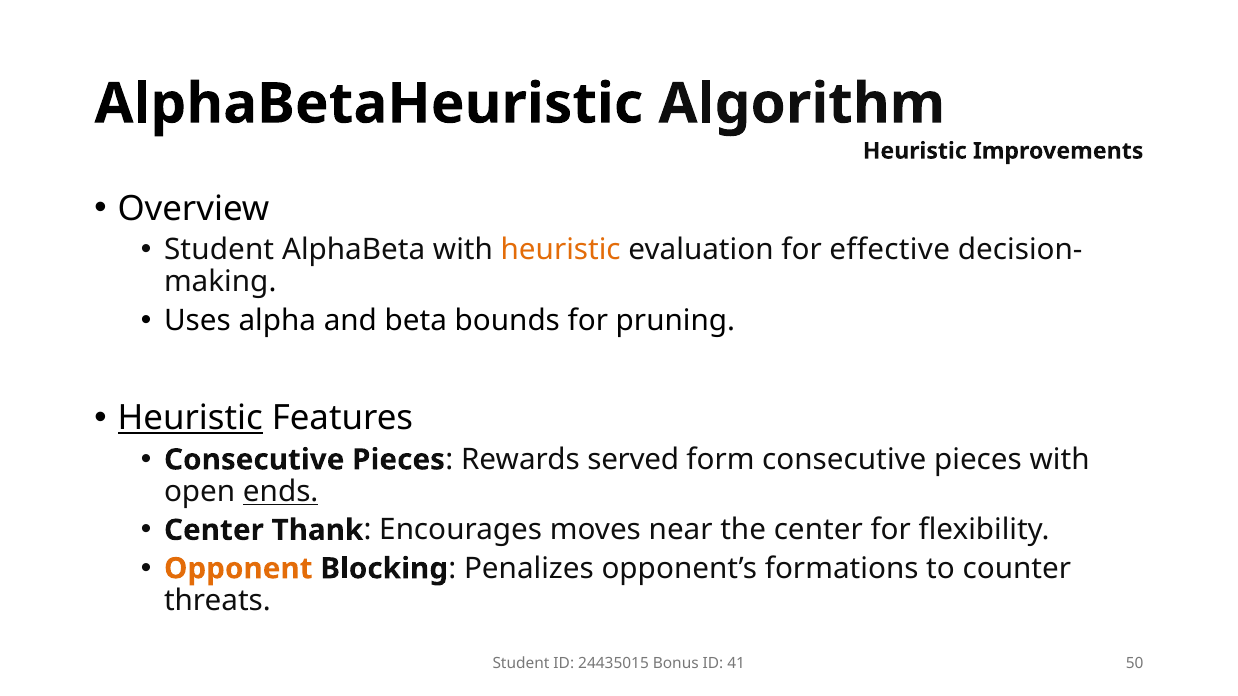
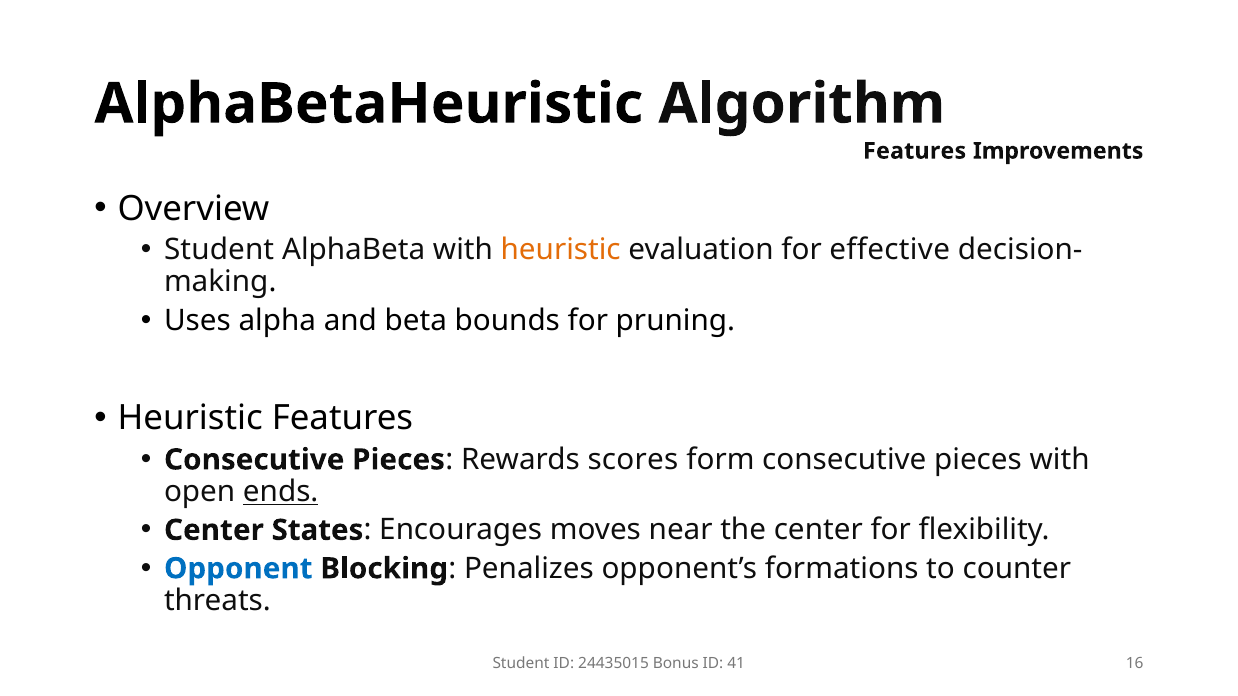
Heuristic: Heuristic -> Features (915, 151)
Heuristic underline: present -> none (190, 419)
served: served -> scores (633, 460)
Thank: Thank -> States (317, 530)
Opponent colour: orange -> blue (238, 569)
50: 50 -> 16 (1135, 664)
